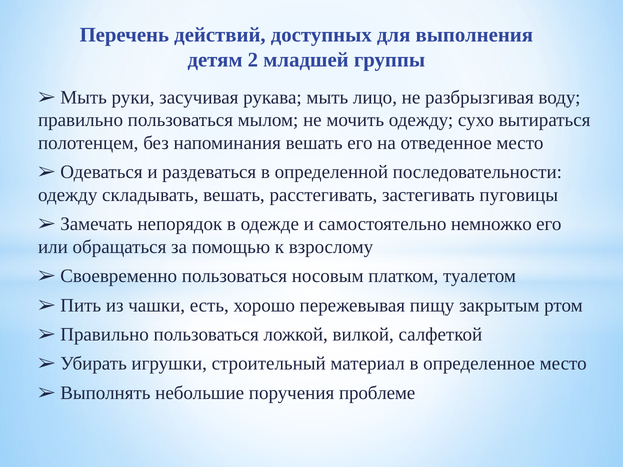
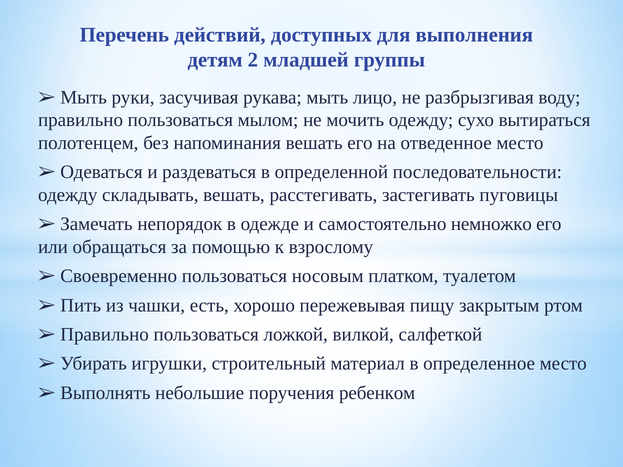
проблеме: проблеме -> ребенком (377, 393)
